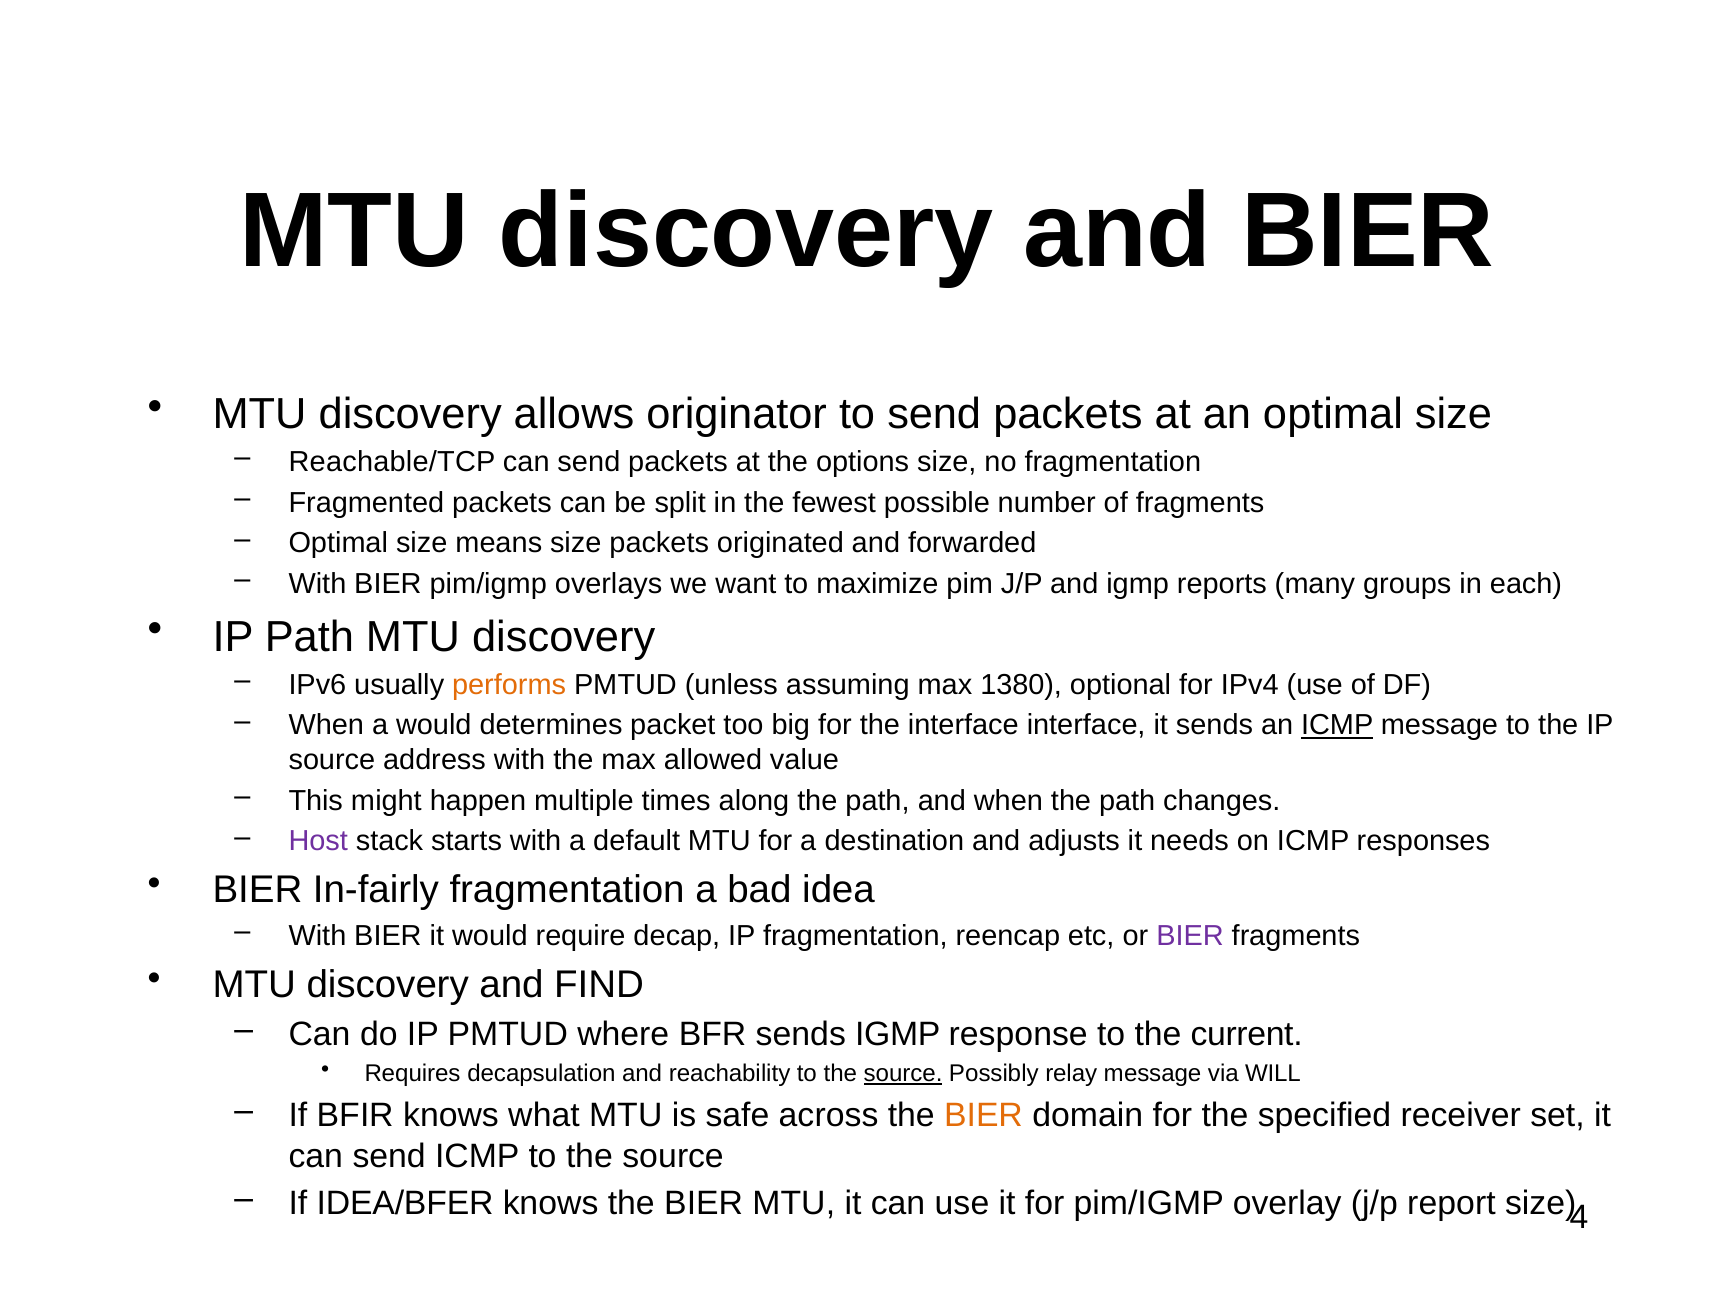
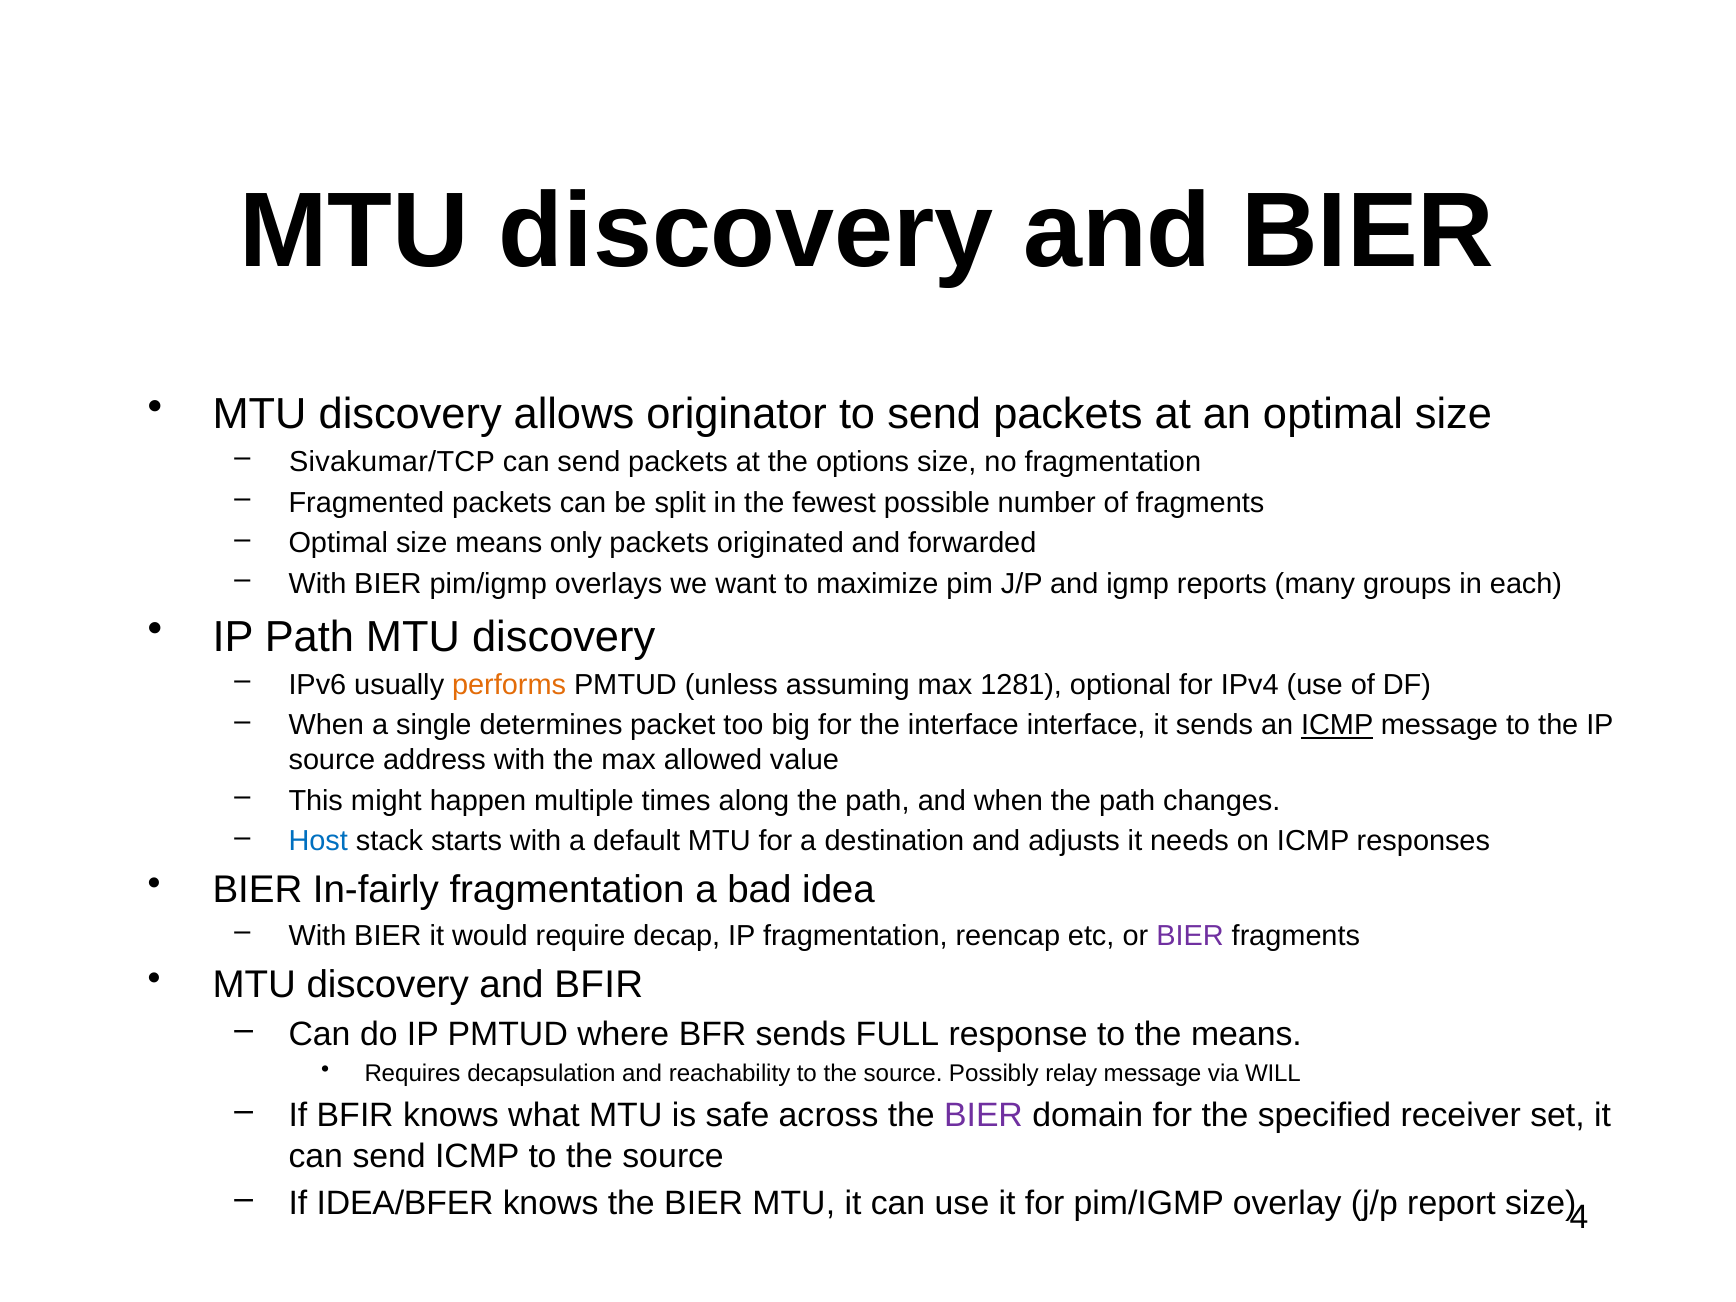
Reachable/TCP: Reachable/TCP -> Sivakumar/TCP (392, 462)
means size: size -> only (576, 543)
1380: 1380 -> 1281 (1021, 685)
a would: would -> single (434, 725)
Host colour: purple -> blue (318, 841)
and FIND: FIND -> BFIR (599, 985)
sends IGMP: IGMP -> FULL (897, 1034)
the current: current -> means (1246, 1034)
source underline: present -> none (903, 1073)
BIER colour: orange -> purple (984, 1116)
